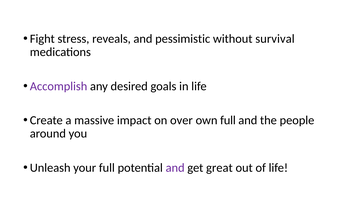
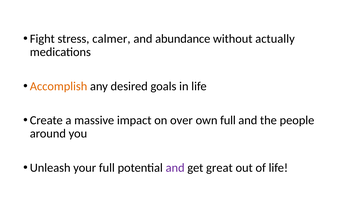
reveals: reveals -> calmer (111, 39)
pessimistic: pessimistic -> abundance (183, 39)
survival: survival -> actually (275, 39)
Accomplish colour: purple -> orange (59, 86)
